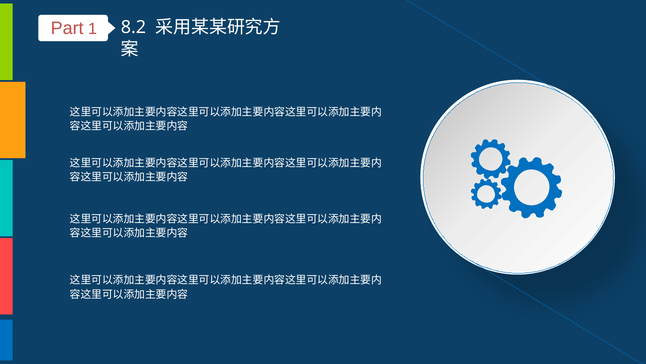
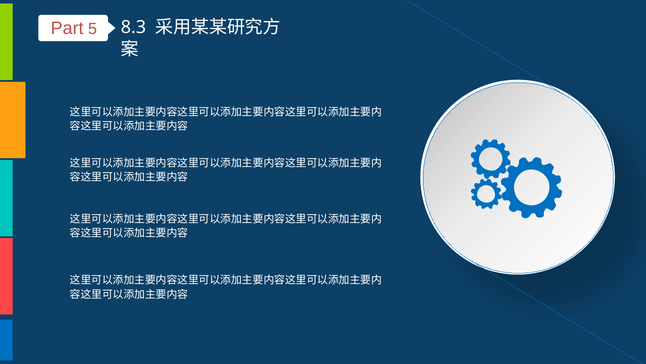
1: 1 -> 5 (93, 29)
8.2: 8.2 -> 8.3 (133, 27)
